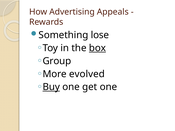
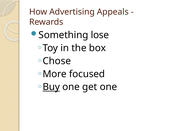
box underline: present -> none (97, 48)
Group: Group -> Chose (57, 61)
evolved: evolved -> focused (87, 74)
